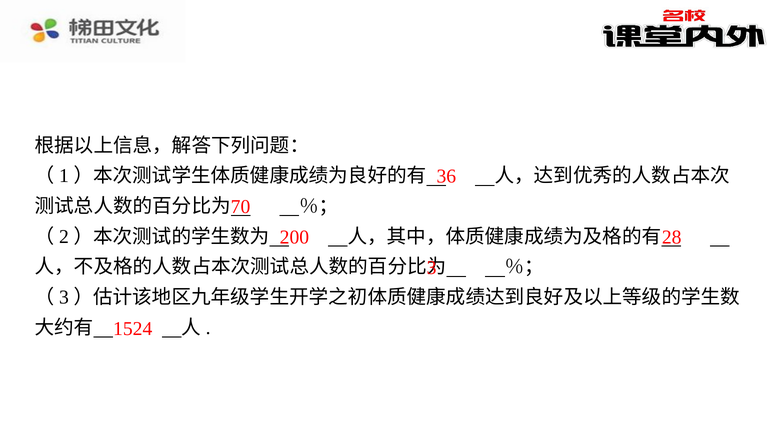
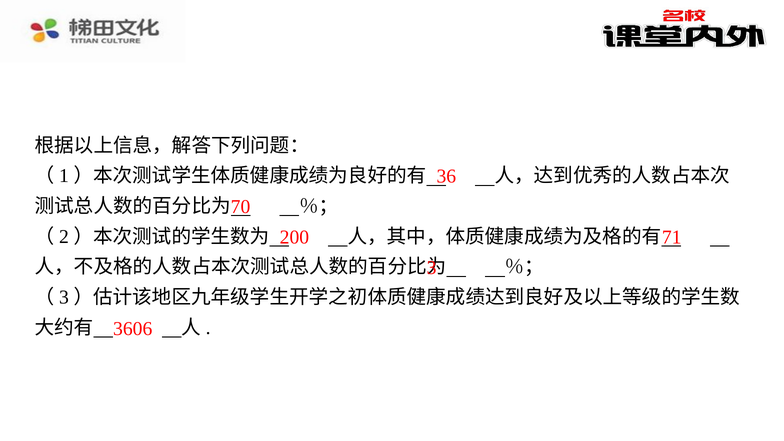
28: 28 -> 71 (672, 237)
1524: 1524 -> 3606 (133, 329)
